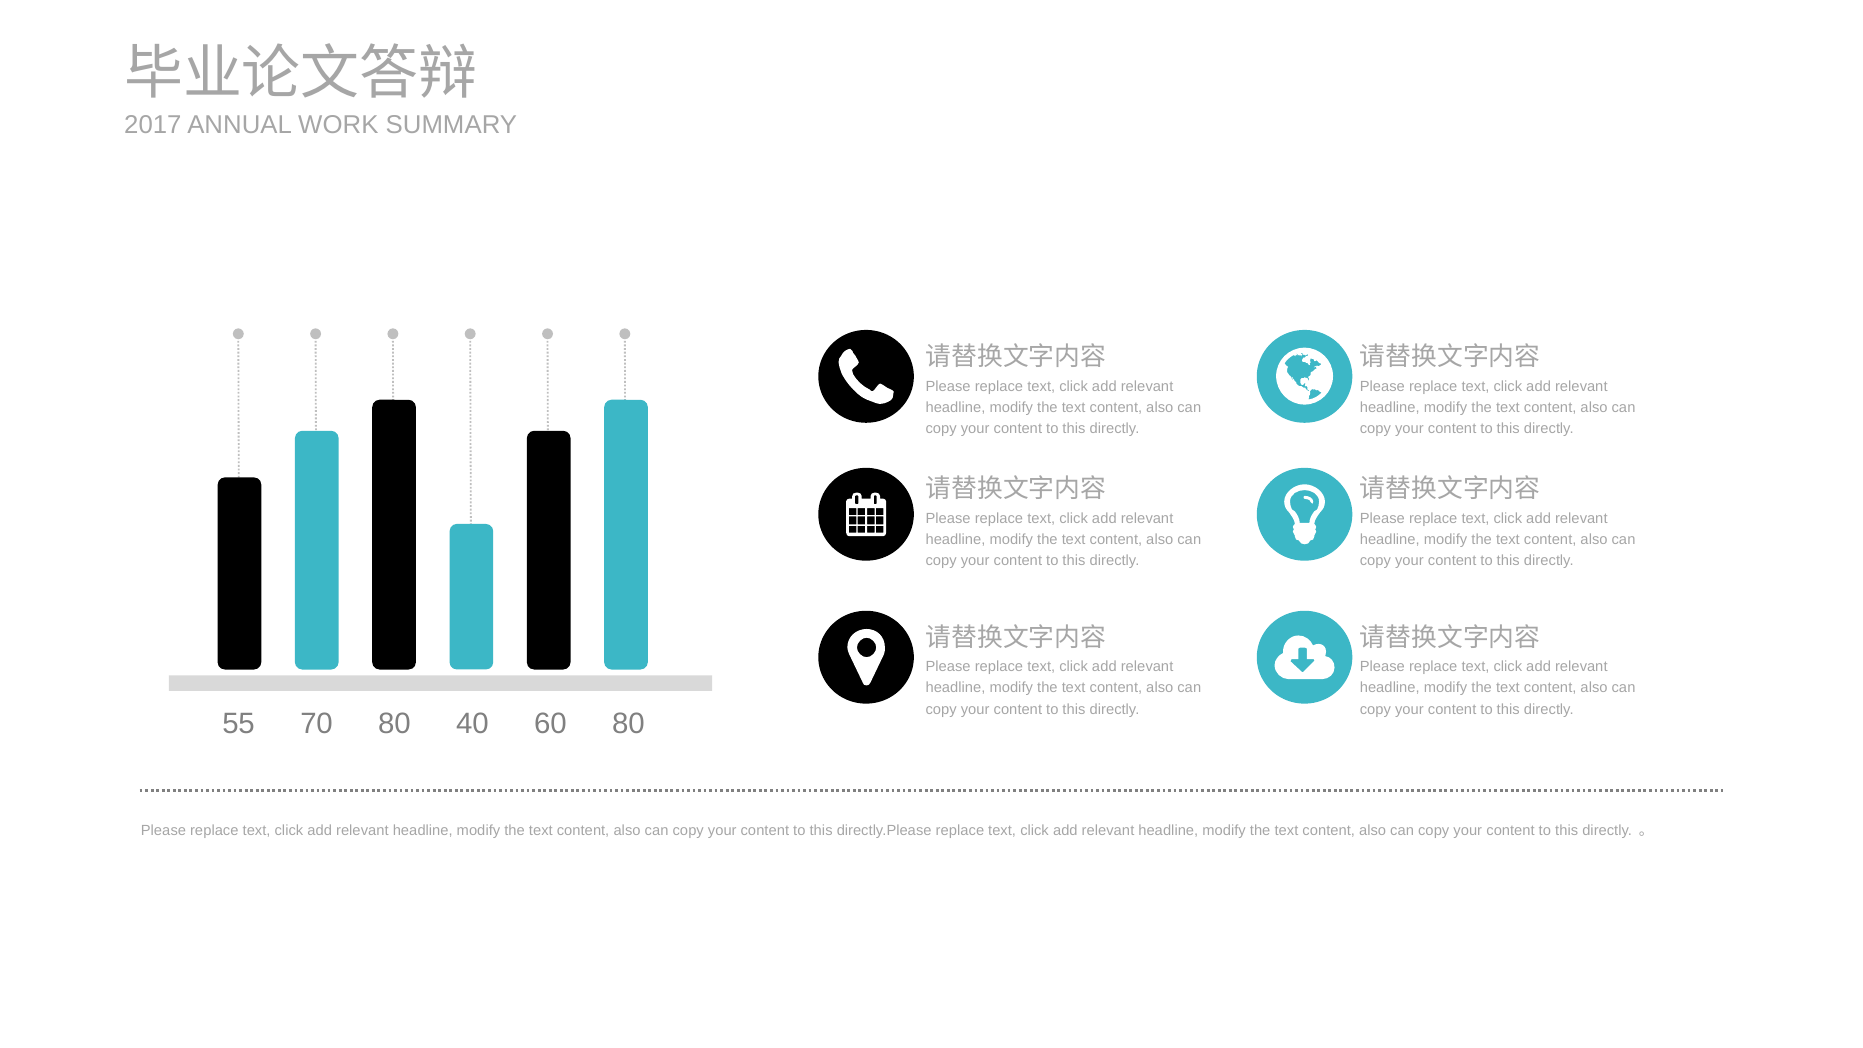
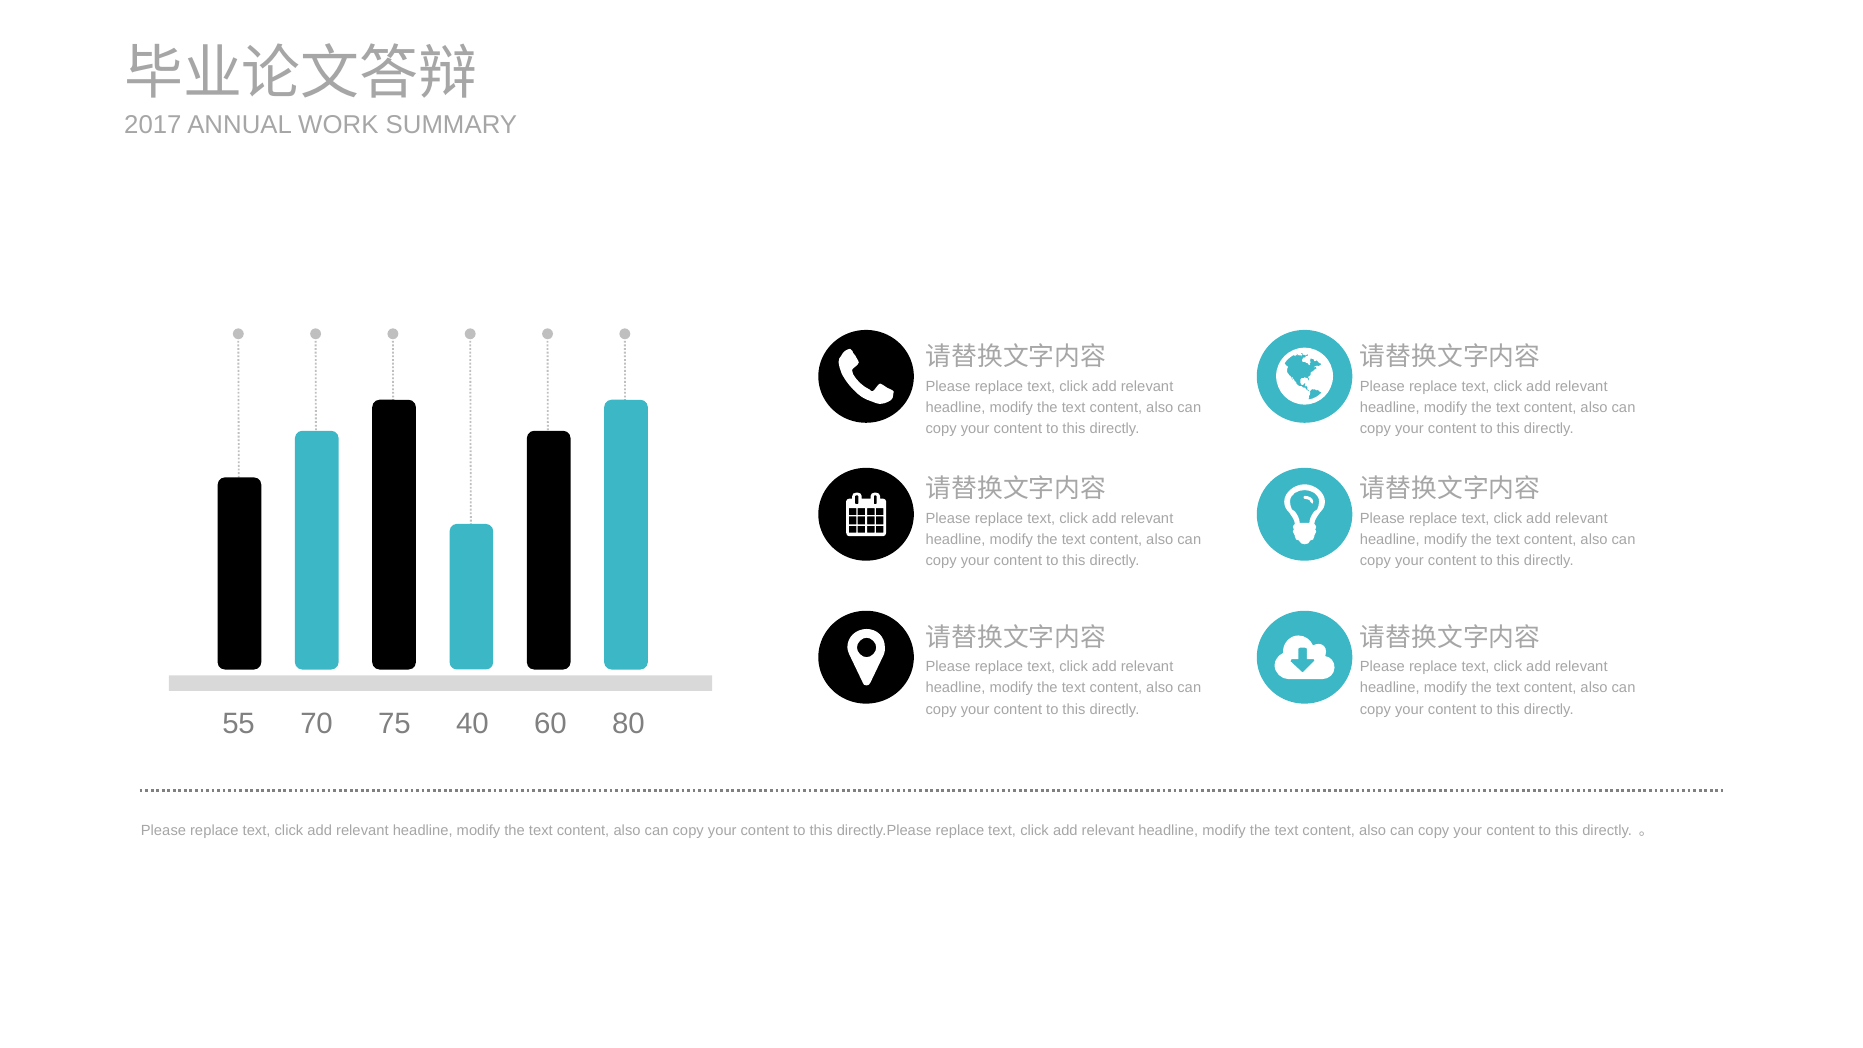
70 80: 80 -> 75 (395, 724)
